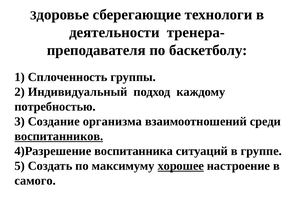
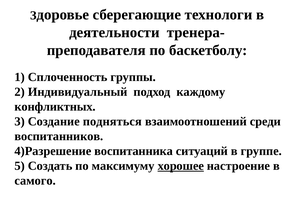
потребностью: потребностью -> конфликтных (55, 107)
организма: организма -> подняться (112, 121)
воспитанников underline: present -> none (59, 136)
